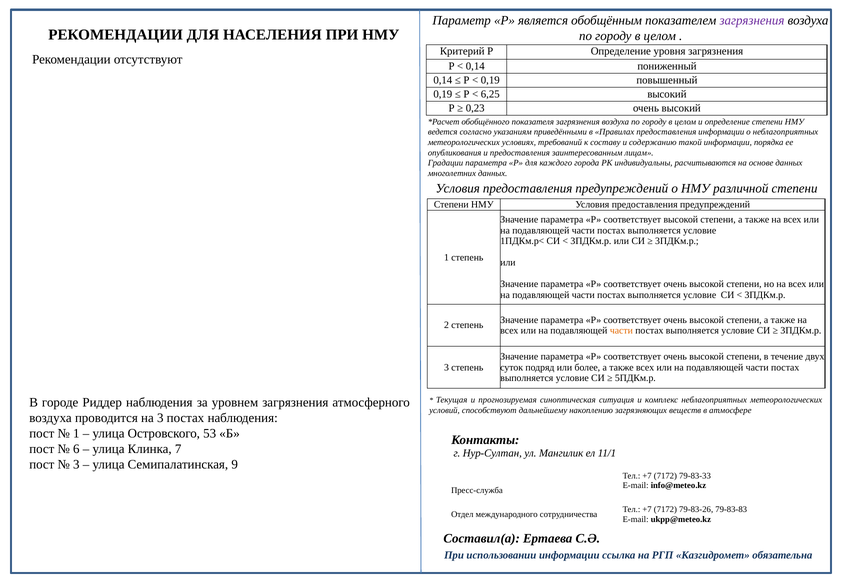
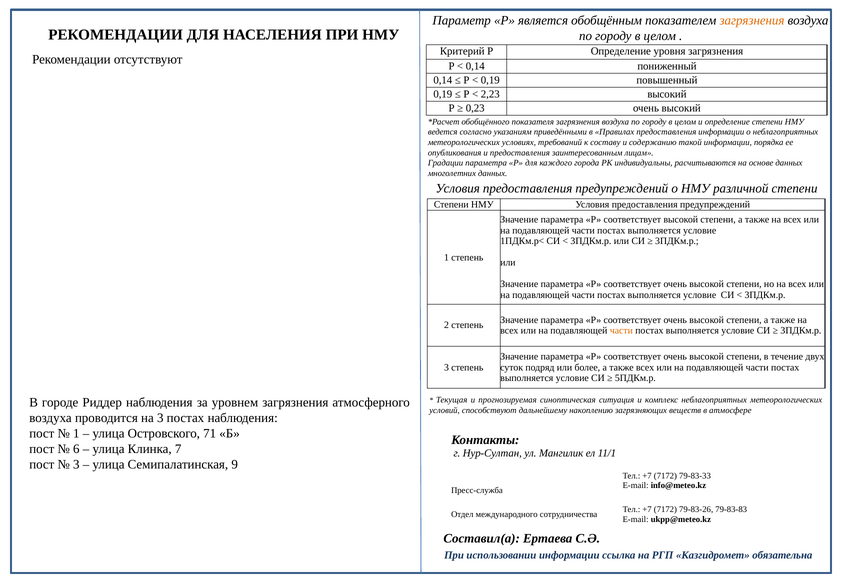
загрязнения colour: purple -> orange (752, 20)
6,25: 6,25 -> 2,23 (490, 94)
53: 53 -> 71 (210, 433)
